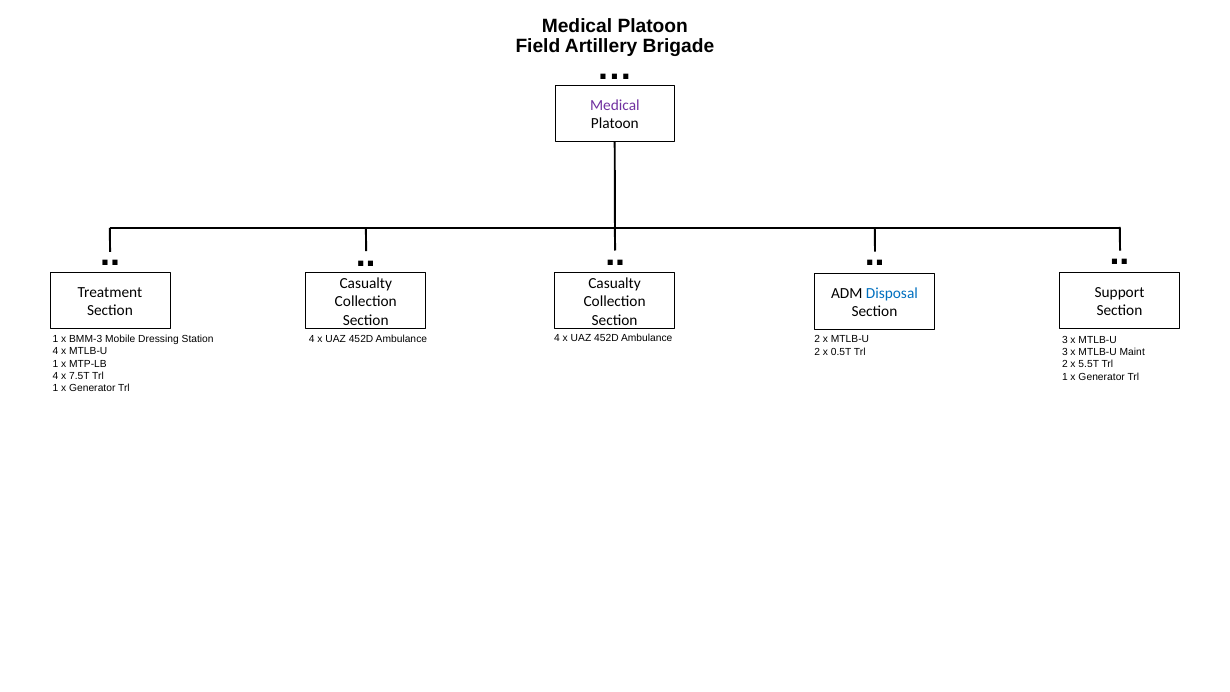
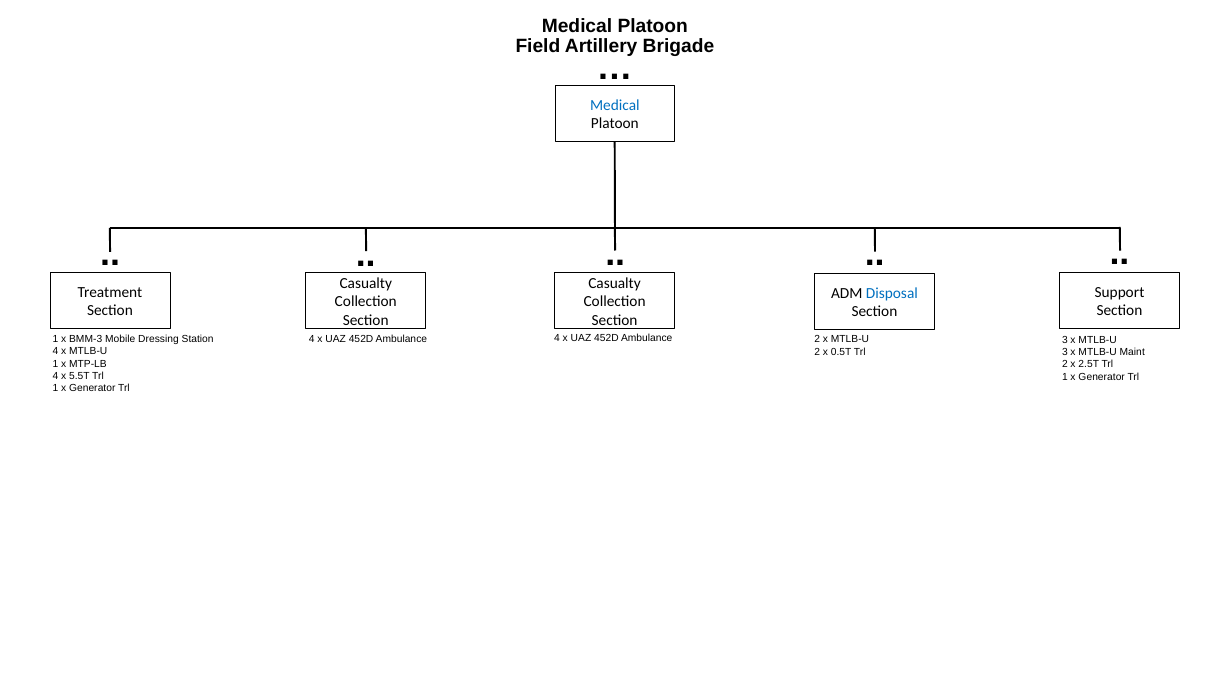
Medical colour: purple -> blue (615, 105)
5.5T: 5.5T -> 2.5T (1089, 365)
7.5T: 7.5T -> 5.5T (79, 376)
